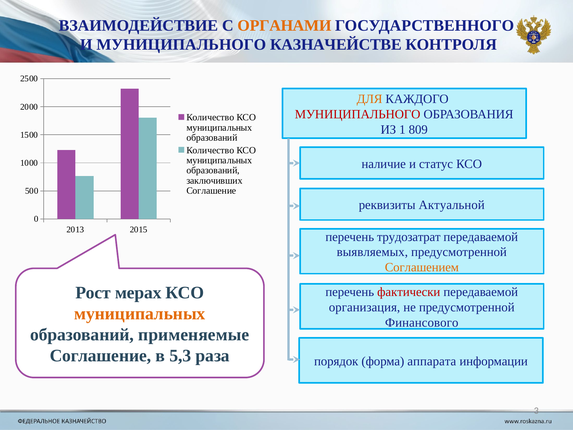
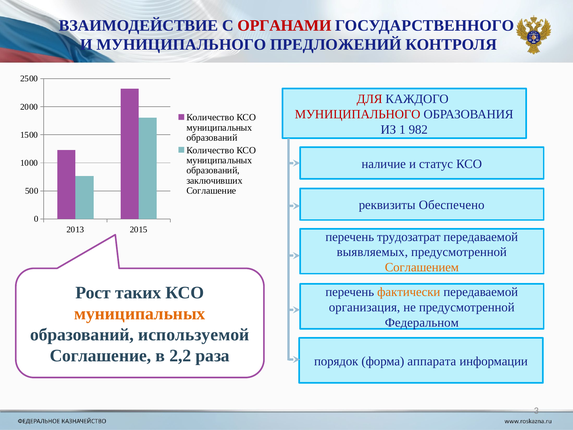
ОРГАНАМИ colour: orange -> red (285, 26)
КАЗНАЧЕЙСТВЕ: КАЗНАЧЕЙСТВЕ -> ПРЕДЛОЖЕНИЙ (336, 45)
ДЛЯ colour: orange -> red (370, 99)
809: 809 -> 982 (418, 129)
Актуальной: Актуальной -> Обеспечено (452, 205)
мерах: мерах -> таких (138, 292)
фактически colour: red -> orange (409, 292)
Финансового: Финансового -> Федеральном (422, 322)
применяемые: применяемые -> используемой (194, 334)
5,3: 5,3 -> 2,2 (180, 355)
